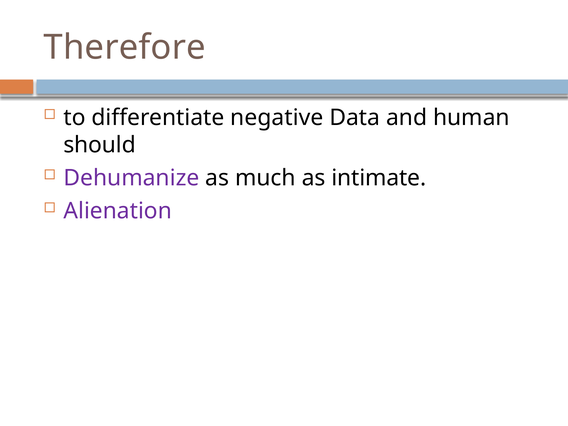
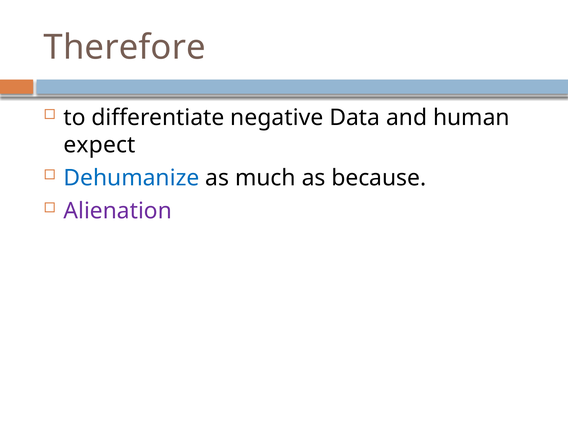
should: should -> expect (99, 145)
Dehumanize colour: purple -> blue (131, 178)
intimate: intimate -> because (379, 178)
